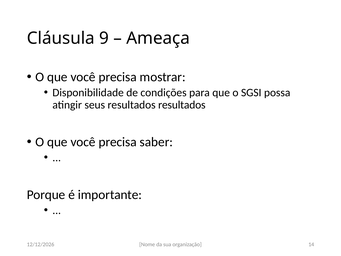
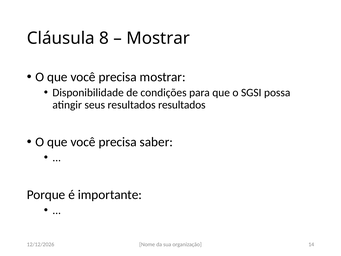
9: 9 -> 8 (104, 38)
Ameaça: Ameaça -> Mostrar (158, 38)
